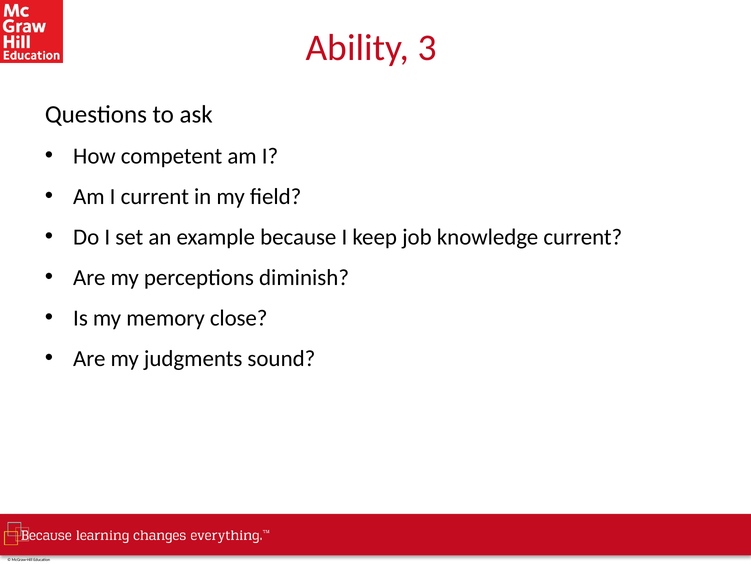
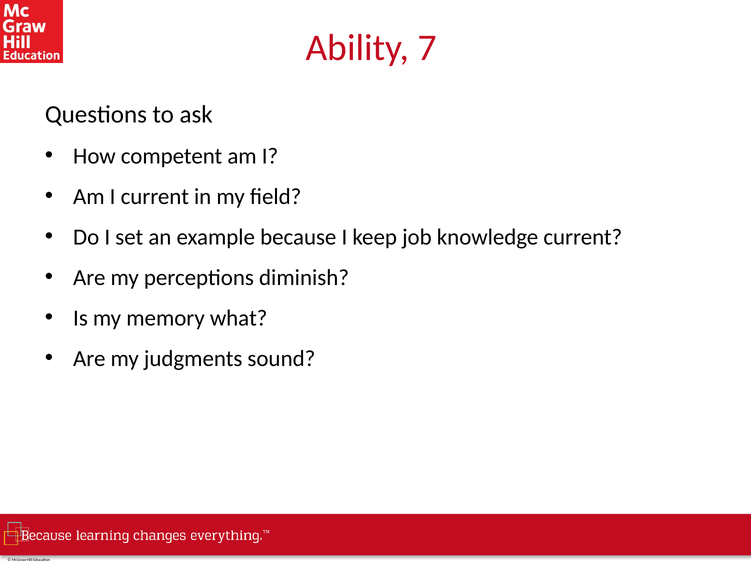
3: 3 -> 7 (427, 48)
close: close -> what (239, 318)
